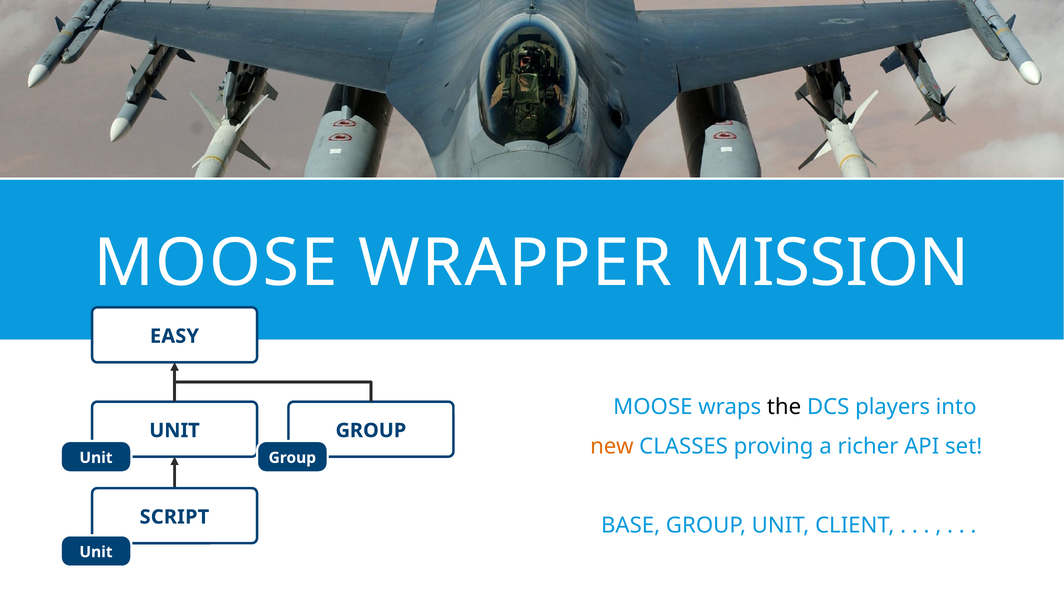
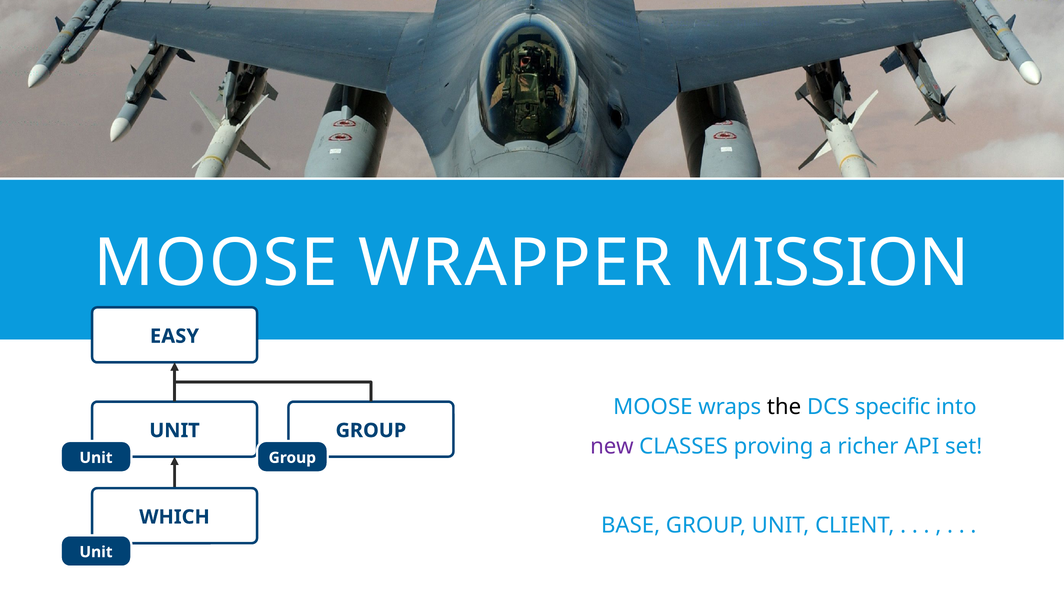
players: players -> specific (893, 407)
new colour: orange -> purple (612, 446)
SCRIPT: SCRIPT -> WHICH (174, 517)
